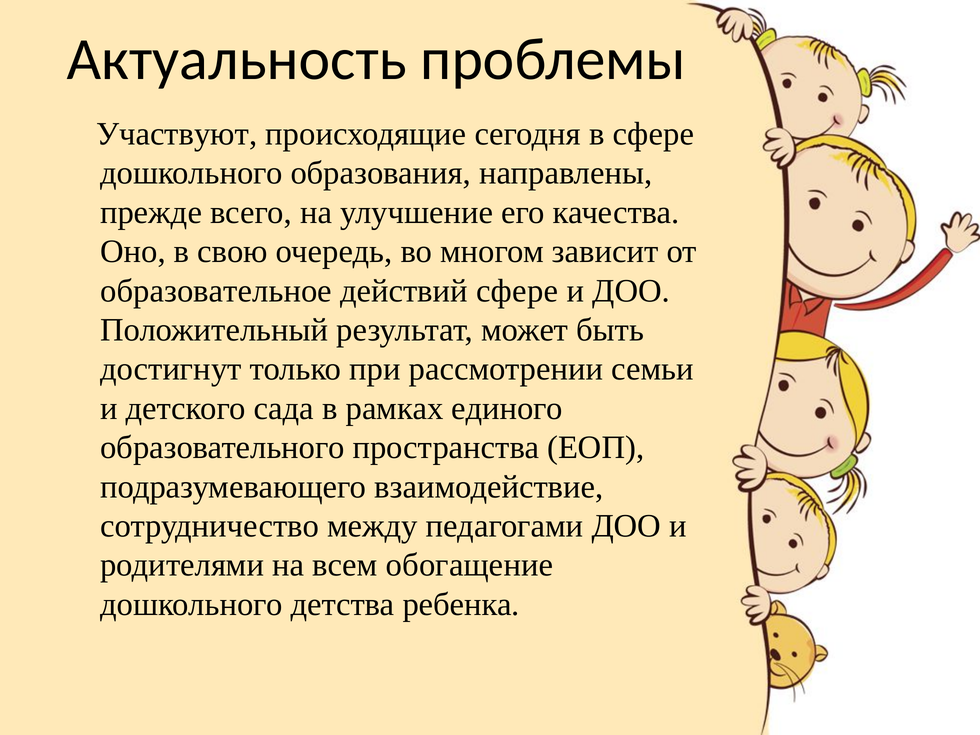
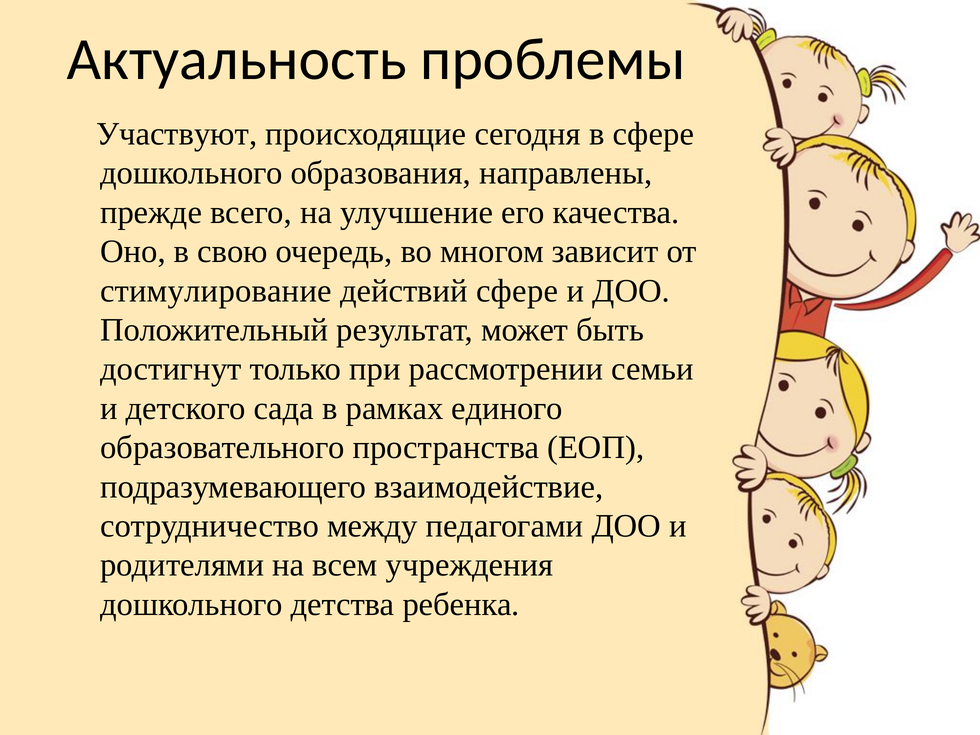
образовательное: образовательное -> стимулирование (216, 291)
обогащение: обогащение -> учреждения (470, 565)
